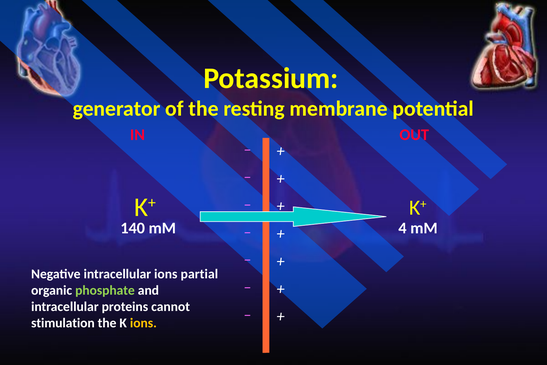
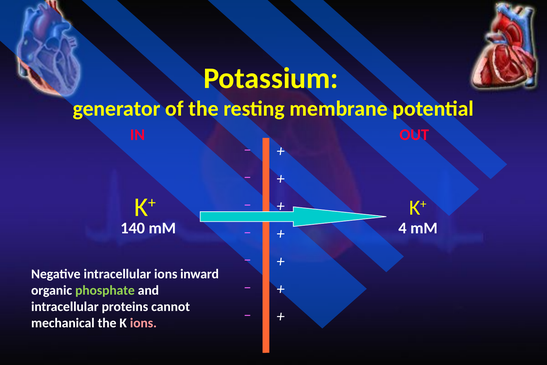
partial: partial -> inward (200, 274)
stimulation: stimulation -> mechanical (63, 323)
ions colour: yellow -> pink (143, 323)
